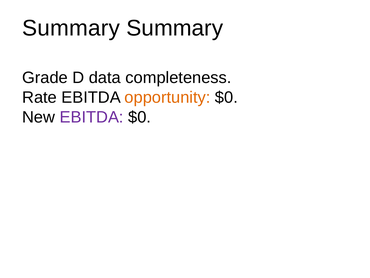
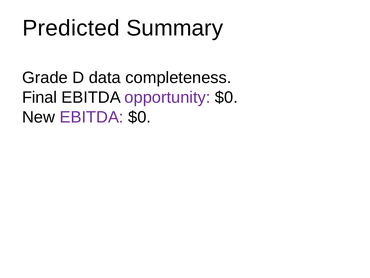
Summary: Summary -> Predicted (71, 28)
Rate: Rate -> Final (40, 97)
opportunity colour: orange -> purple (167, 97)
